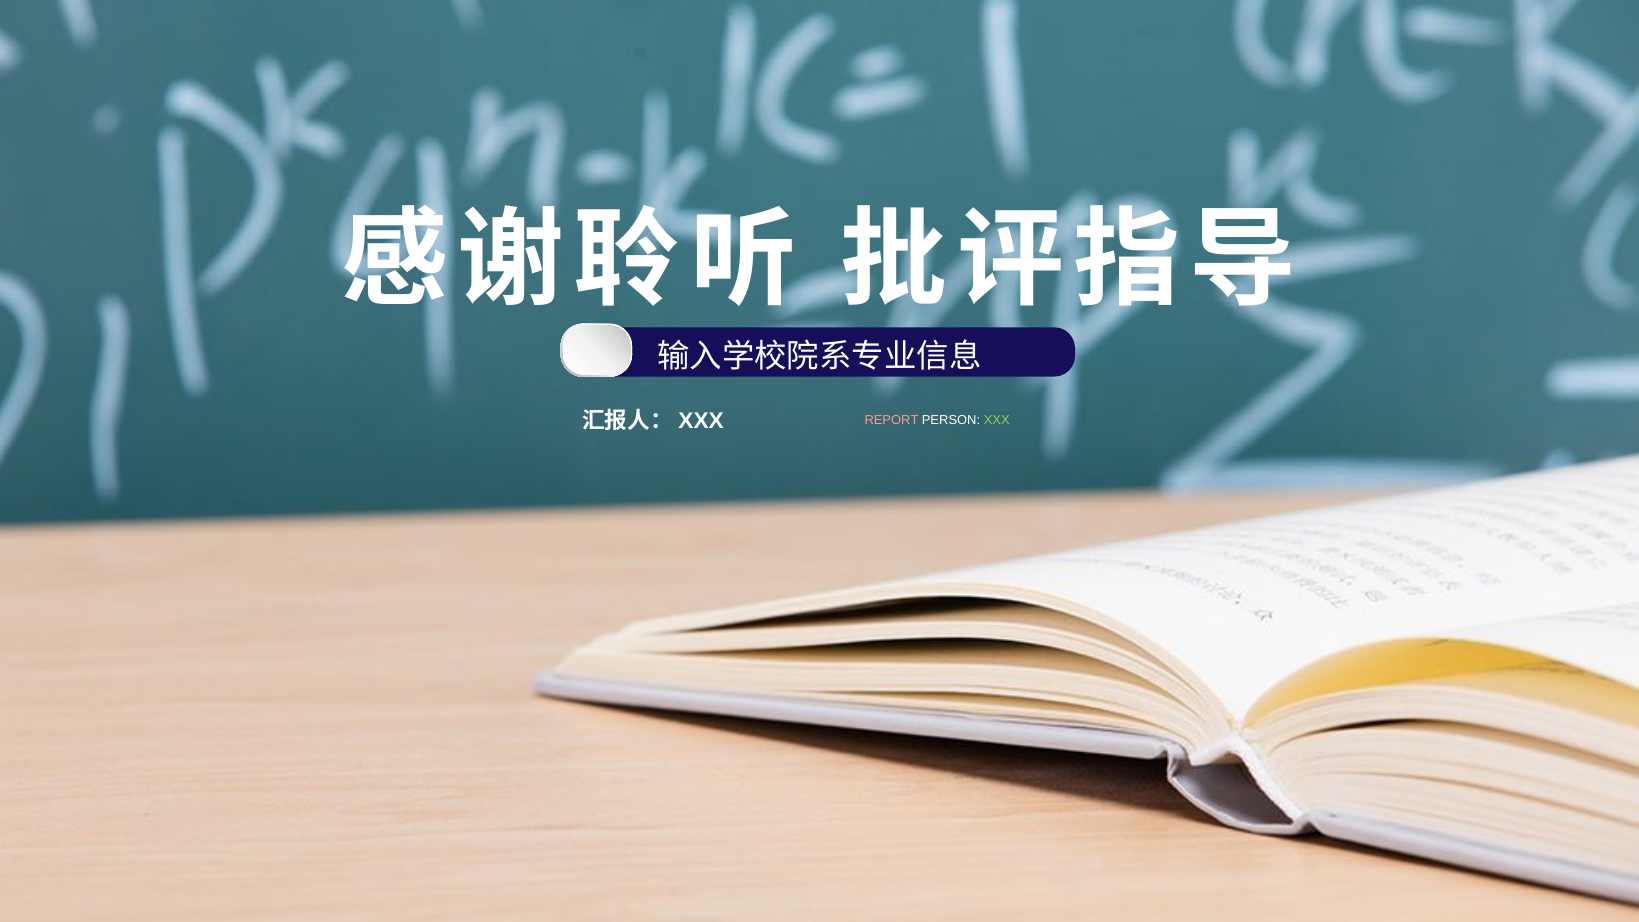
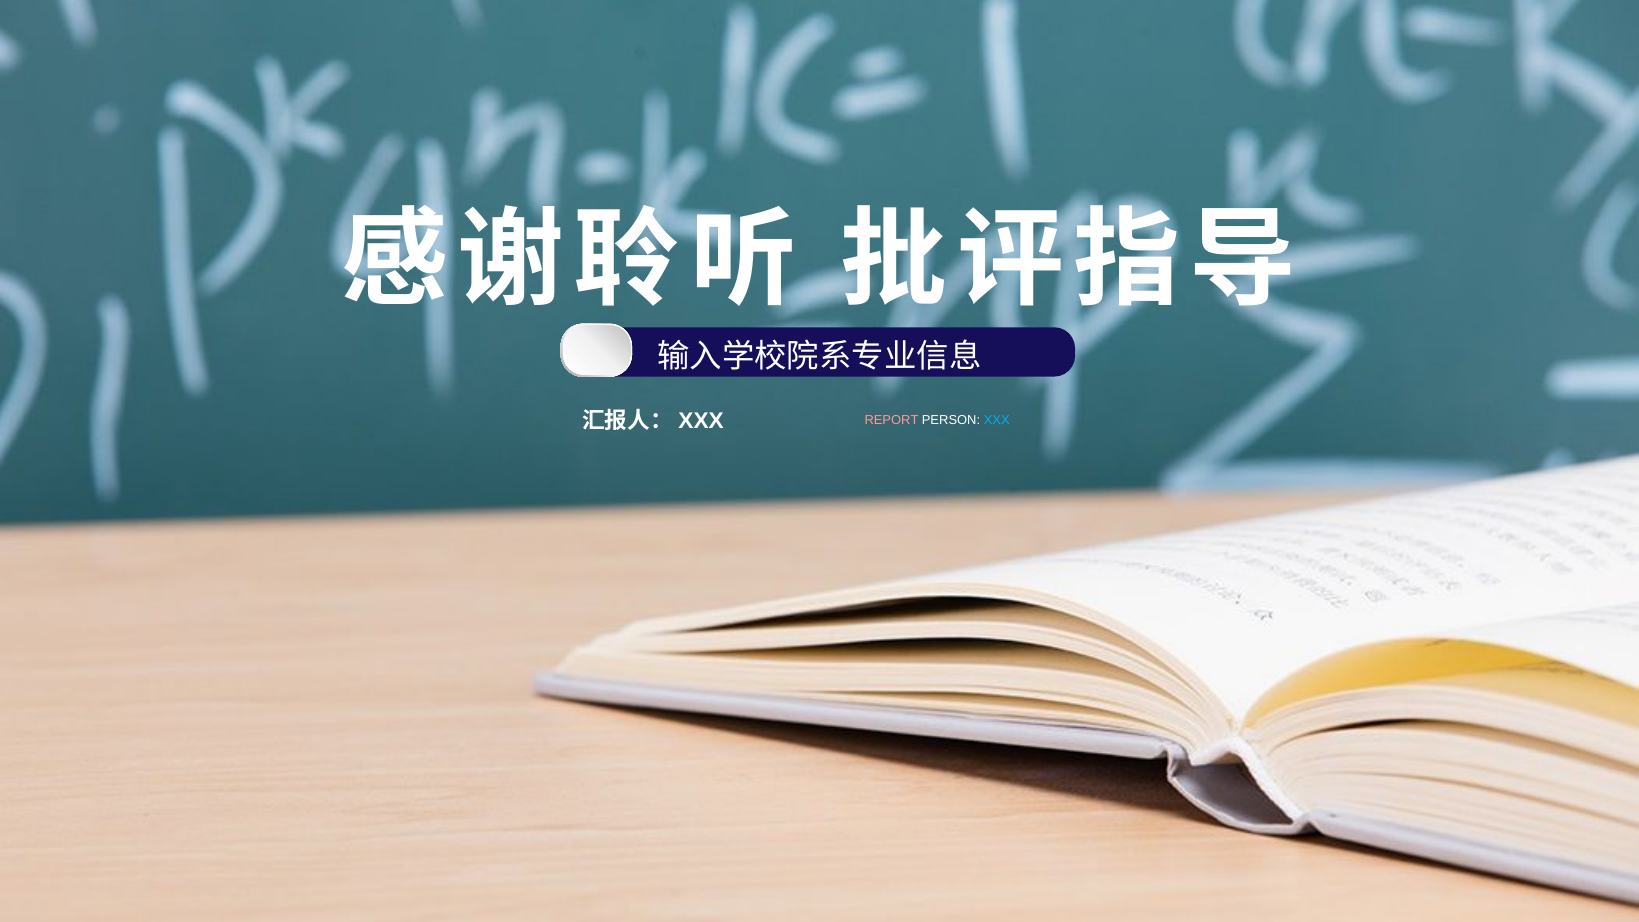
XXX colour: light green -> light blue (997, 420)
